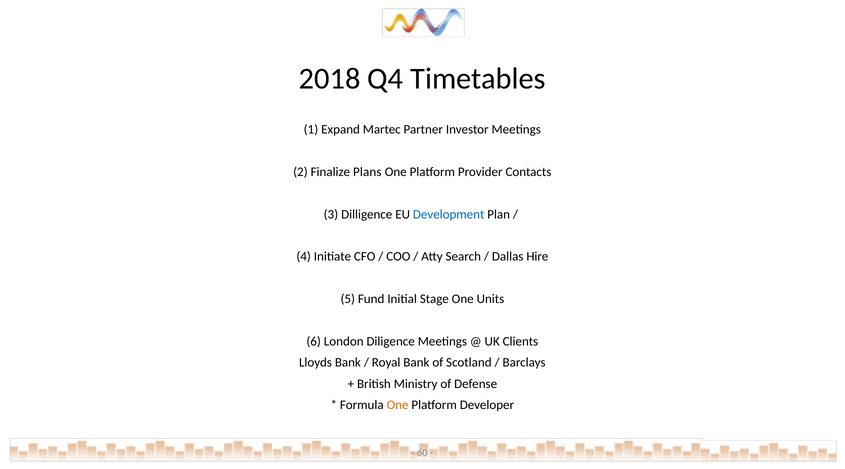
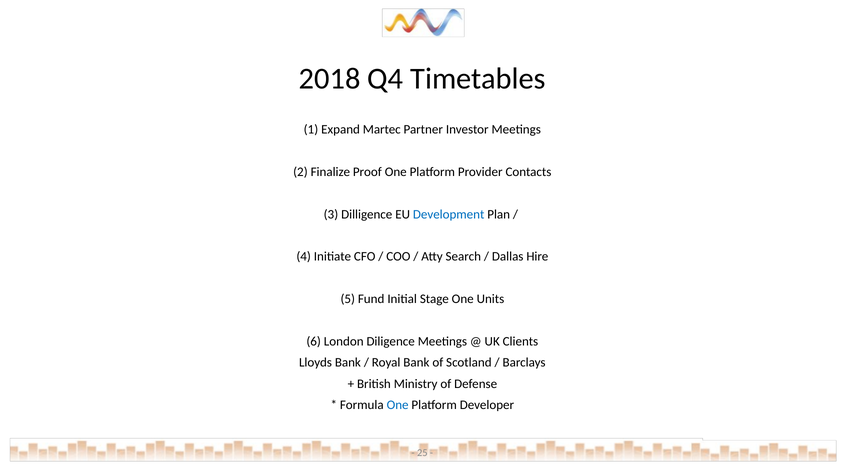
Plans: Plans -> Proof (367, 172)
One colour: orange -> blue (398, 405)
60: 60 -> 25 (422, 453)
